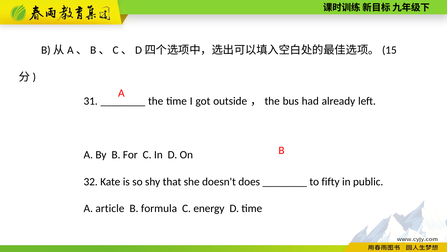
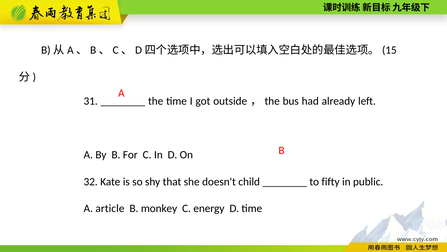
does: does -> child (249, 181)
formula: formula -> monkey (159, 208)
